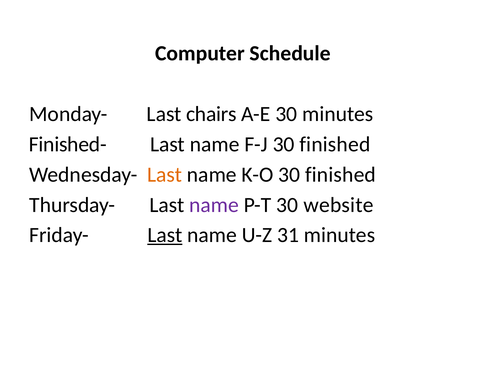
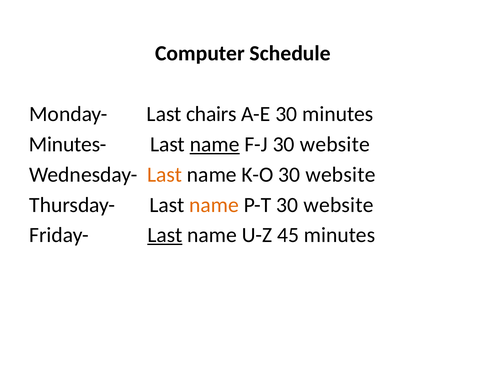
Finished-: Finished- -> Minutes- (68, 144)
name underline: none -> present (215, 144)
F-J 30 finished: finished -> website (335, 144)
K-O 30 finished: finished -> website (340, 174)
name colour: purple -> orange (214, 205)
31: 31 -> 45 (288, 235)
